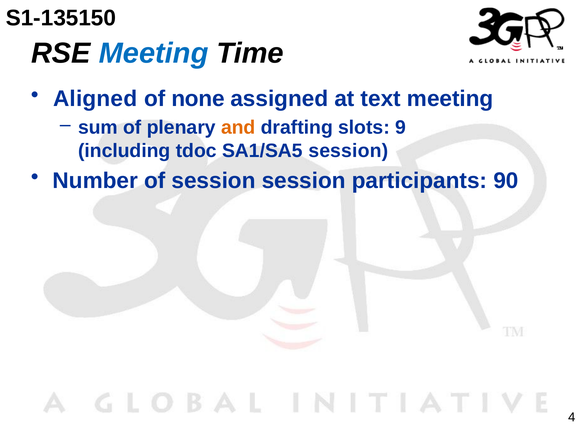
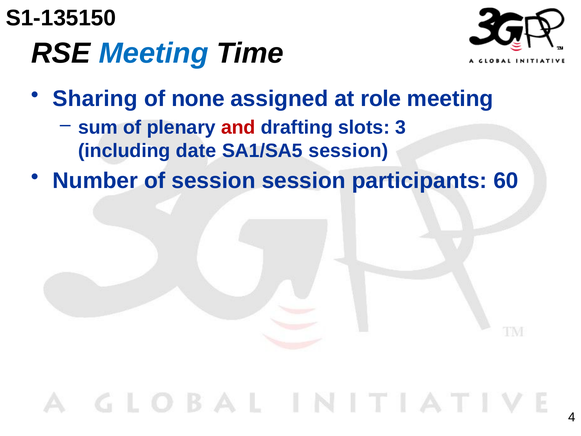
Aligned: Aligned -> Sharing (95, 99)
text: text -> role (381, 99)
and colour: orange -> red (238, 127)
9: 9 -> 3 (401, 127)
tdoc: tdoc -> date (196, 151)
90: 90 -> 60 (506, 181)
